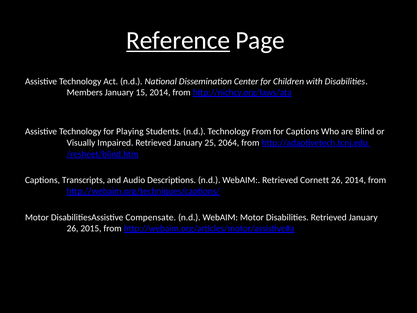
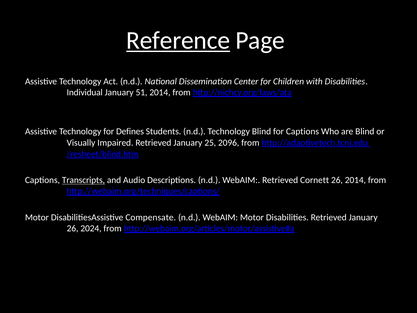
Members: Members -> Individual (85, 92)
15: 15 -> 51 (142, 92)
Playing: Playing -> Defines (130, 131)
Technology From: From -> Blind (261, 131)
2064: 2064 -> 2096 (229, 143)
Transcripts underline: none -> present (83, 180)
2015: 2015 -> 2024 (91, 228)
